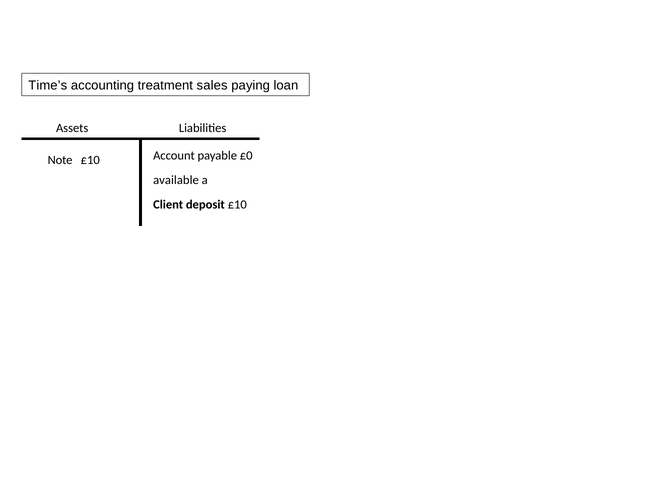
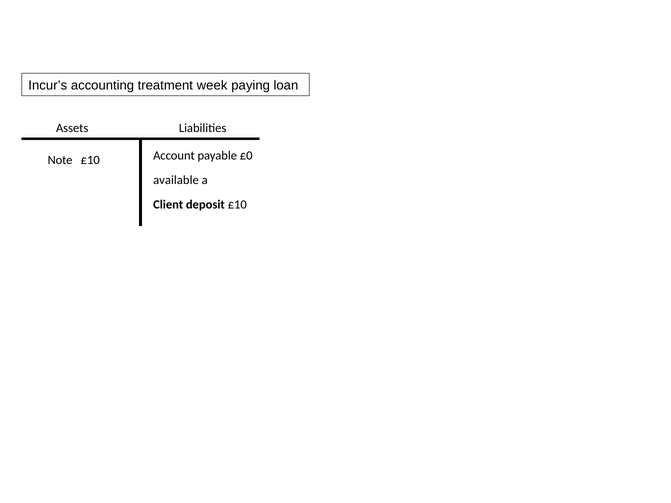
Time’s: Time’s -> Incur’s (48, 85)
sales: sales -> week (212, 85)
